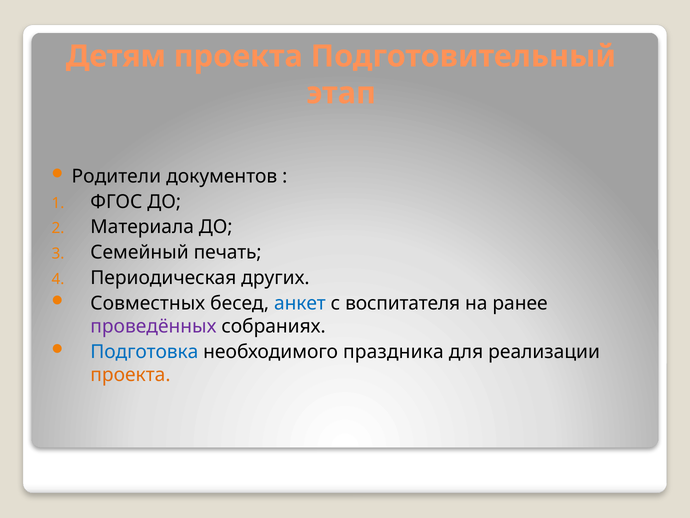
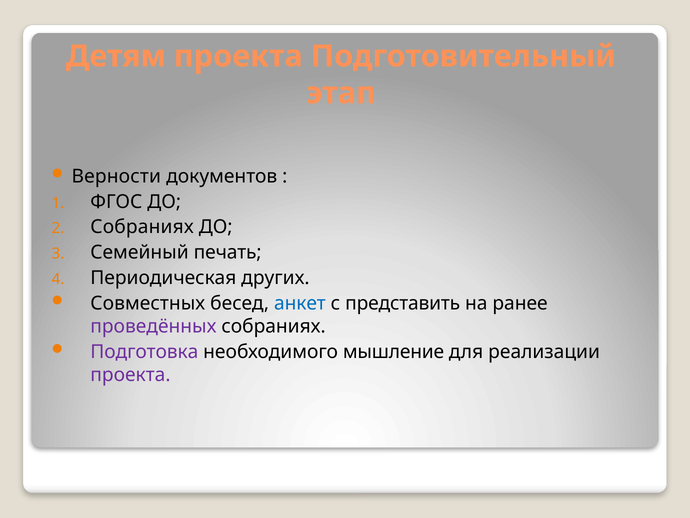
Родители: Родители -> Верности (116, 176)
Материала: Материала -> Собраниях (142, 227)
воспитателя: воспитателя -> представить (403, 303)
Подготовка colour: blue -> purple (144, 351)
праздника: праздника -> мышление (394, 351)
проекта colour: orange -> purple (130, 375)
